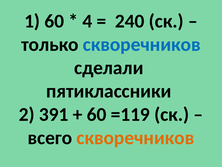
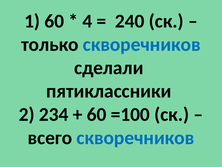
391: 391 -> 234 (54, 114)
=119: =119 -> =100 (130, 114)
скворечников colour: orange -> blue (135, 137)
